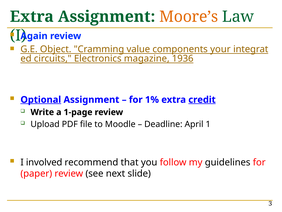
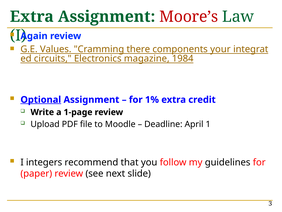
Moore’s colour: orange -> red (189, 17)
Object: Object -> Values (56, 49)
value: value -> there (138, 49)
1936: 1936 -> 1984 (183, 58)
credit underline: present -> none (202, 99)
involved: involved -> integers (44, 162)
